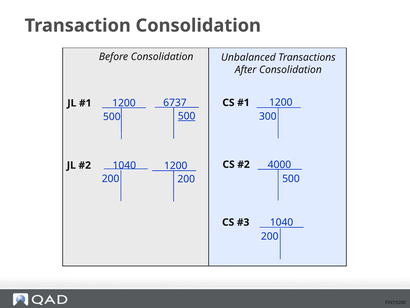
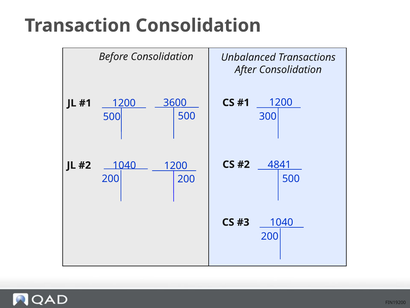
6737: 6737 -> 3600 (175, 103)
500 underline: present -> none (187, 116)
4000: 4000 -> 4841 (279, 164)
